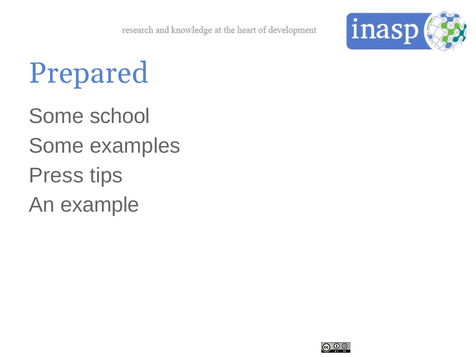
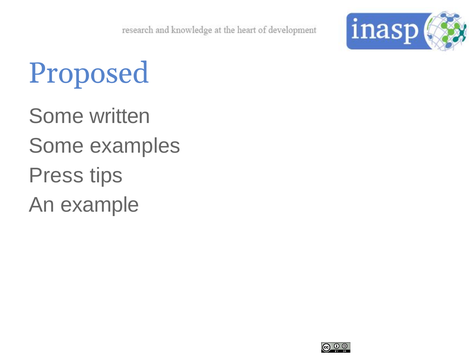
Prepared: Prepared -> Proposed (89, 73)
school: school -> written (120, 116)
